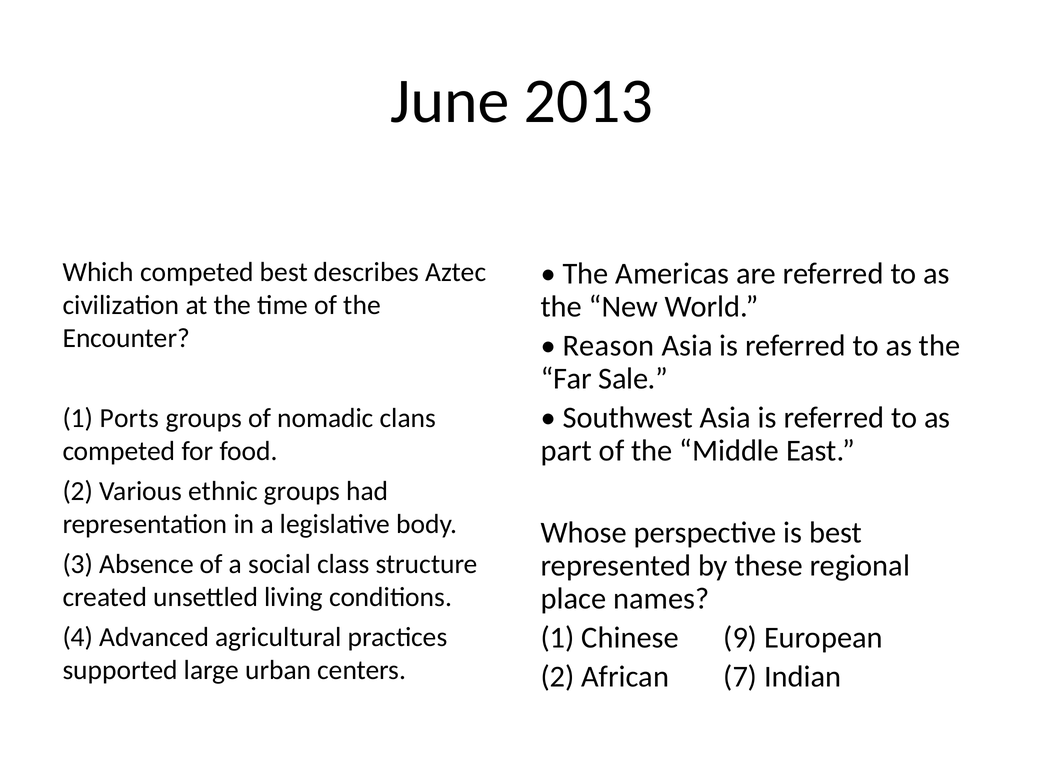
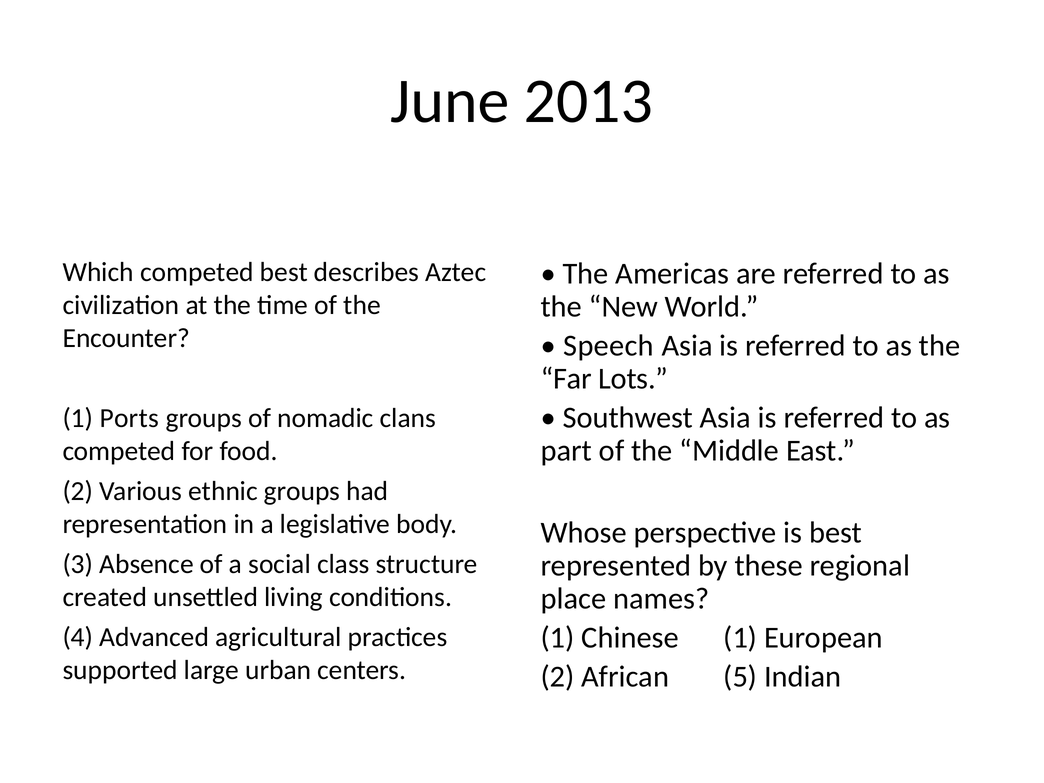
Reason: Reason -> Speech (609, 346)
Sale: Sale -> Lots (633, 379)
Chinese 9: 9 -> 1 (740, 638)
7: 7 -> 5 (740, 677)
